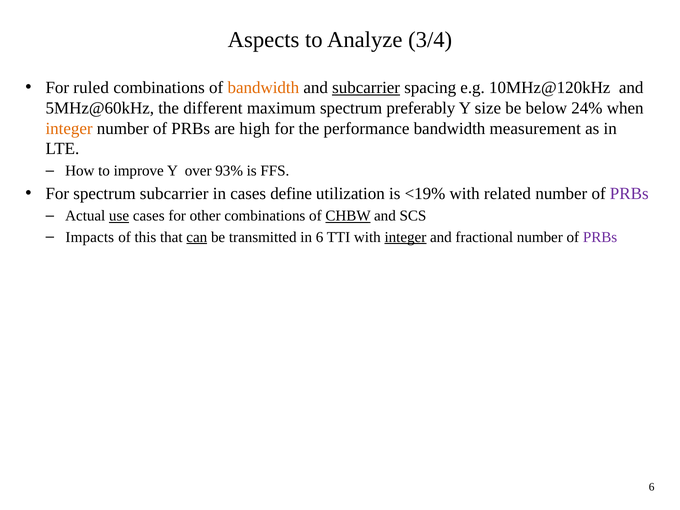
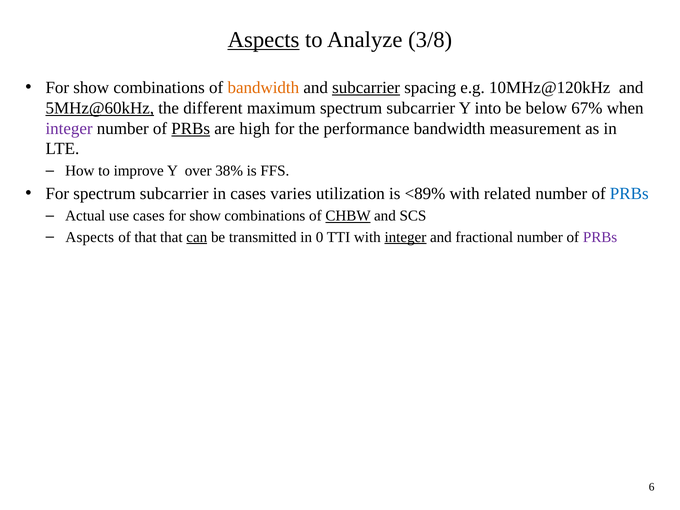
Aspects underline: none -> present (264, 40)
3/4: 3/4 -> 3/8 (430, 40)
ruled: ruled -> show (91, 88)
5MHz@60kHz underline: none -> present (100, 108)
maximum spectrum preferably: preferably -> subcarrier (421, 108)
size: size -> into (488, 108)
24%: 24% -> 67% (587, 108)
integer colour: orange -> purple (69, 128)
PRBs underline: none -> present (191, 128)
93%: 93% -> 38% (229, 171)
define: define -> varies (291, 194)
<19%: <19% -> <89% (425, 194)
PRBs colour: purple -> blue (629, 194)
use underline: present -> none (119, 216)
cases for other: other -> show (205, 216)
Impacts: Impacts -> Aspects (90, 237)
of this: this -> that (146, 237)
in 6: 6 -> 0 (320, 237)
